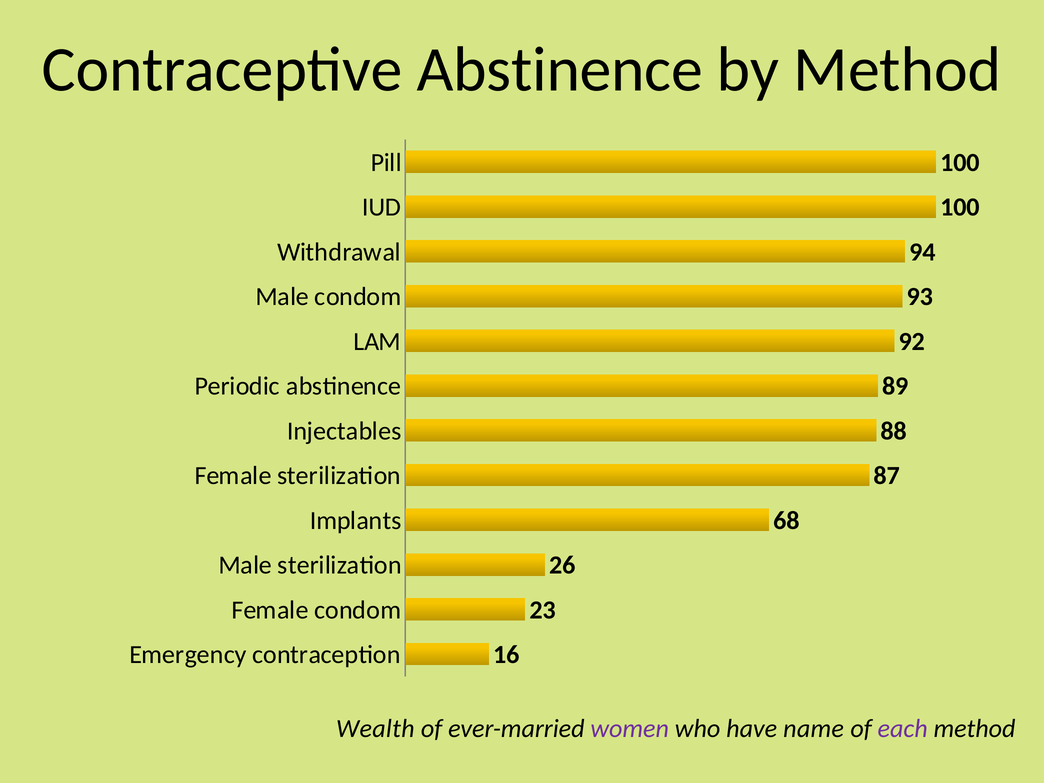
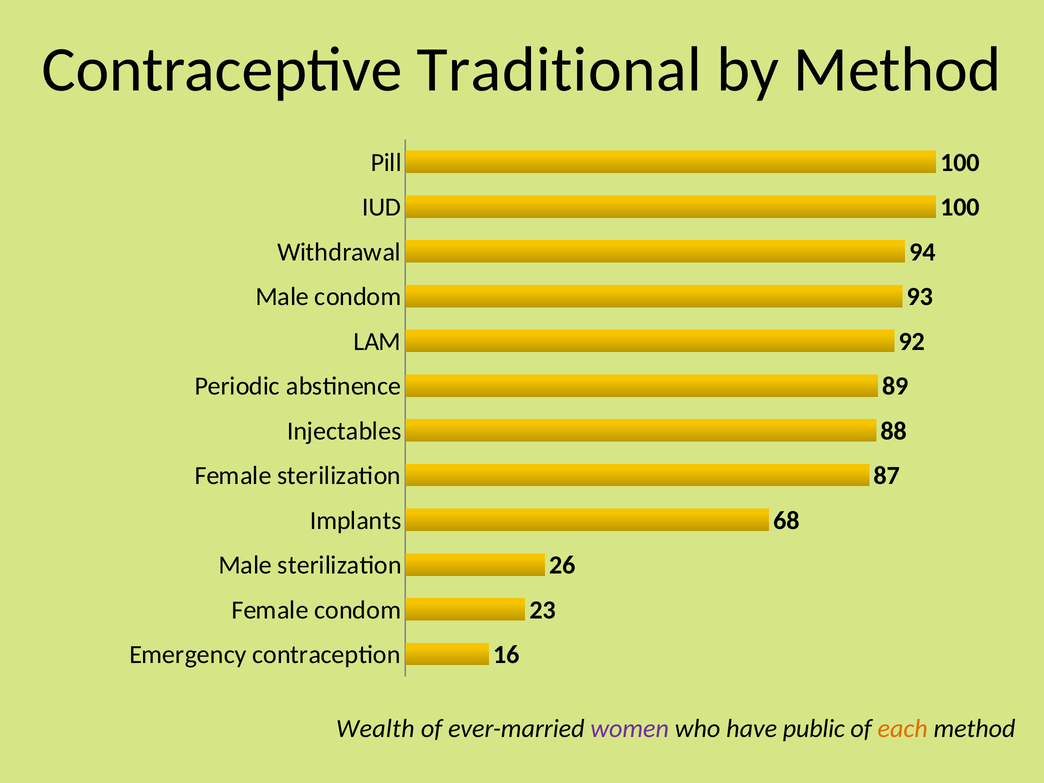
Contraceptive Abstinence: Abstinence -> Traditional (559, 70)
name: name -> public (814, 729)
each colour: purple -> orange (903, 729)
